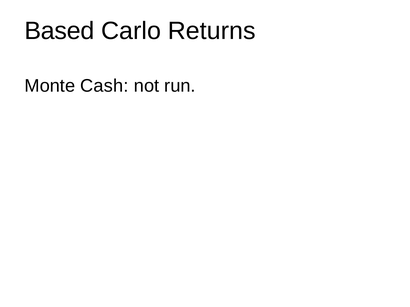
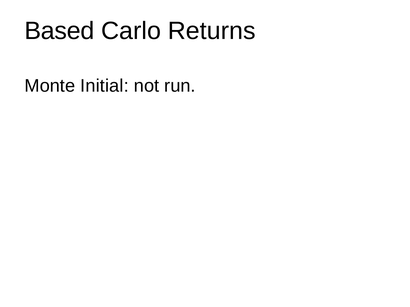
Cash: Cash -> Initial (104, 86)
